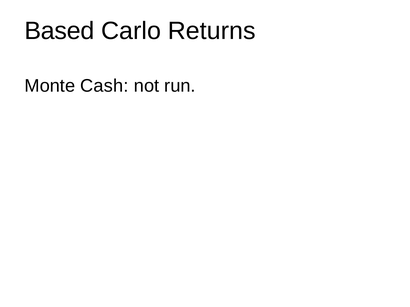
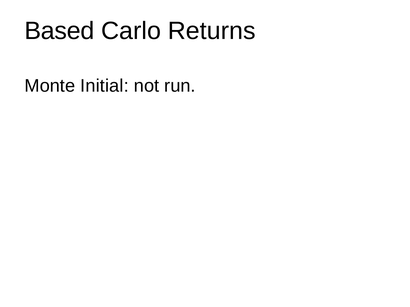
Cash: Cash -> Initial (104, 86)
